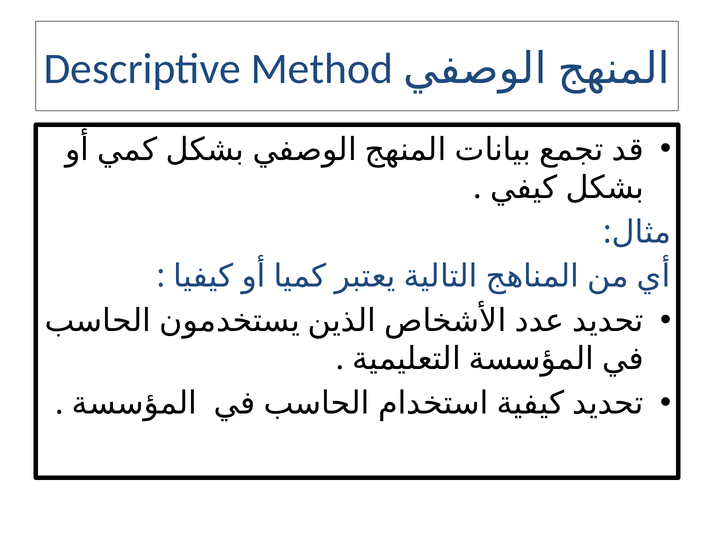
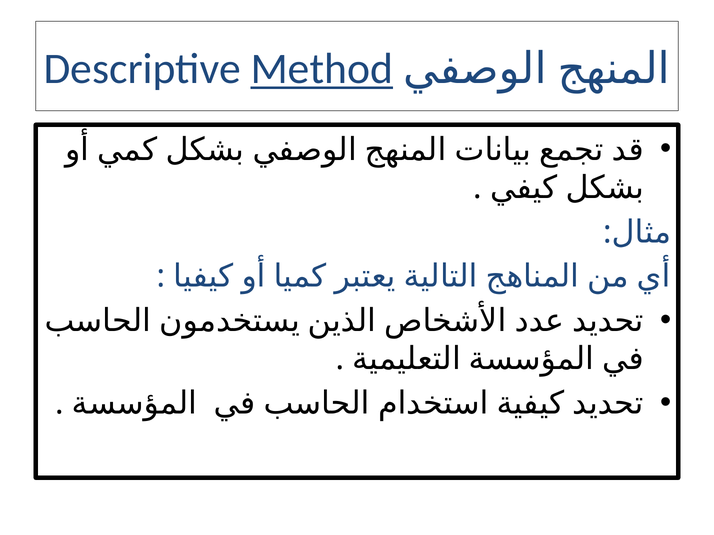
Method underline: none -> present (322, 69)
